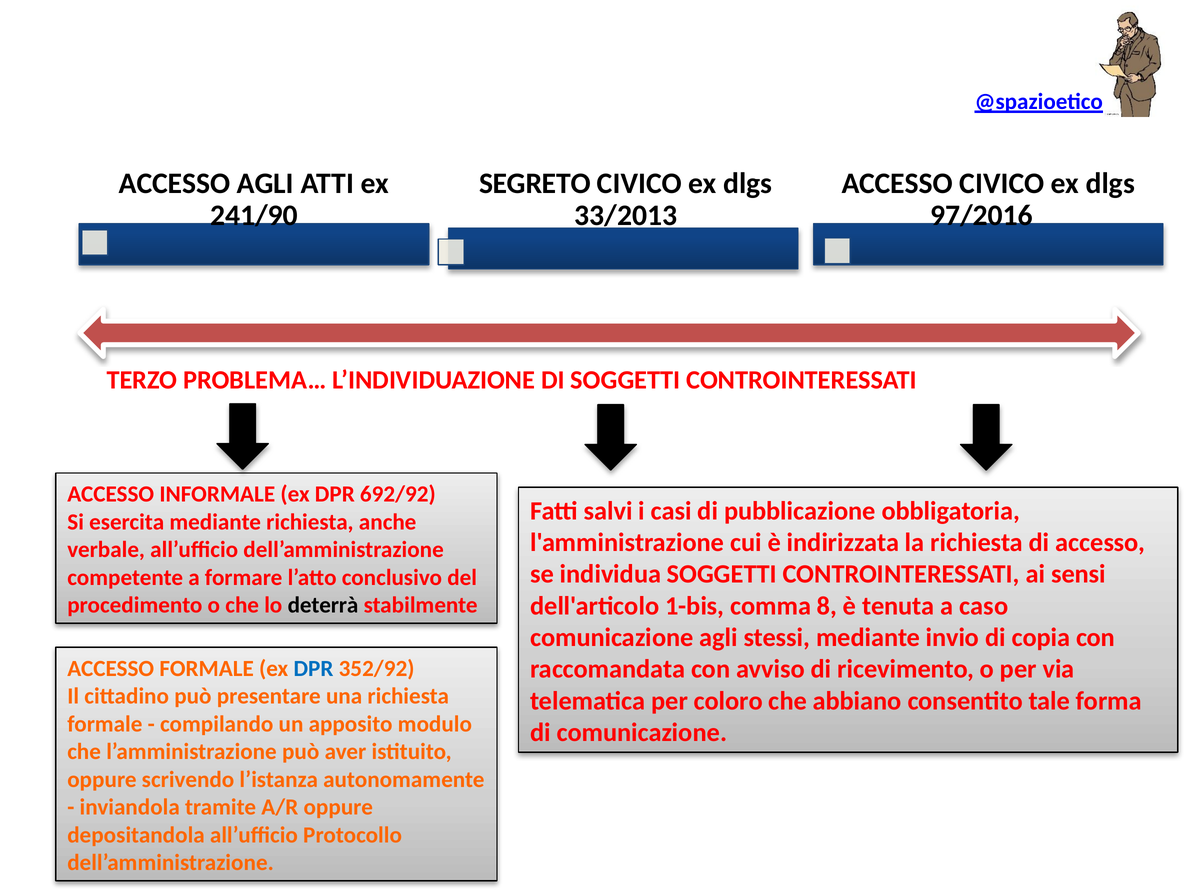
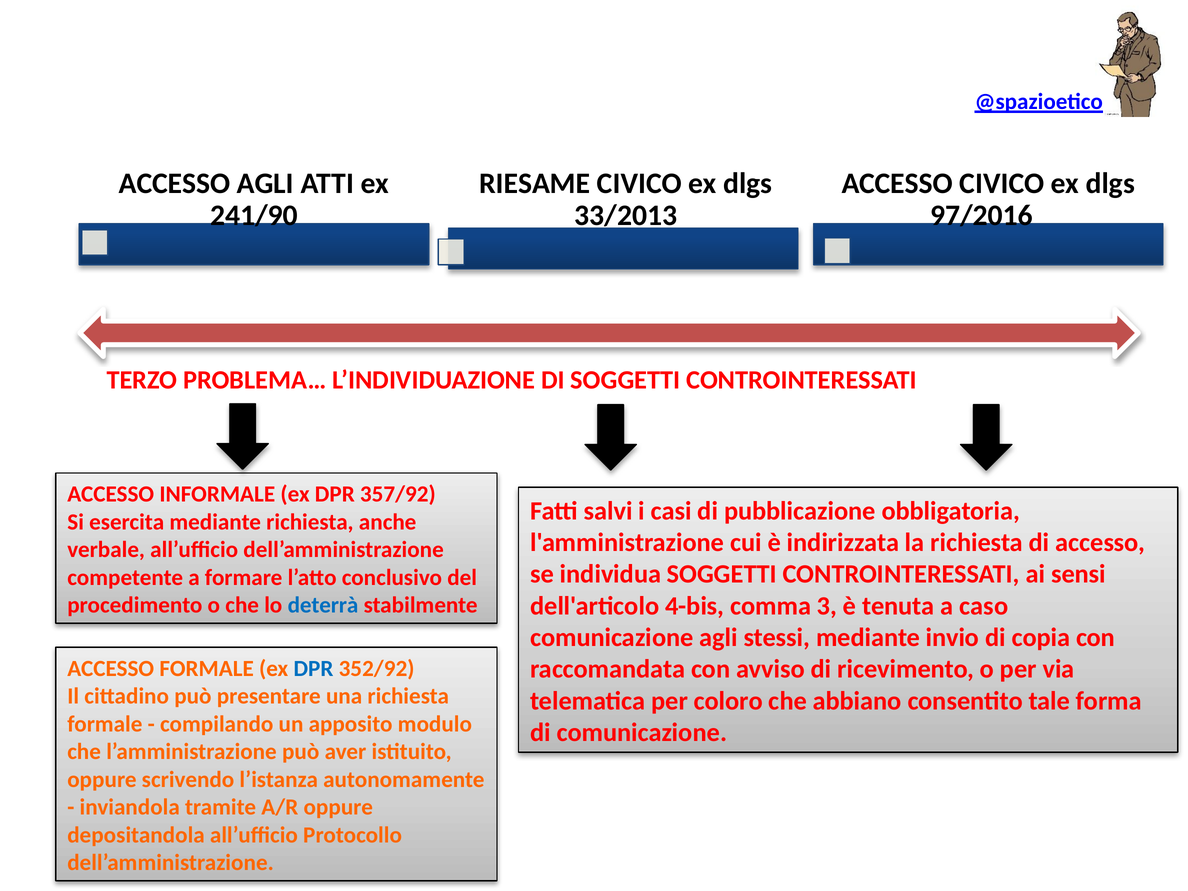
SEGRETO: SEGRETO -> RIESAME (535, 184)
692/92: 692/92 -> 357/92 (398, 494)
1-bis: 1-bis -> 4-bis (695, 606)
8: 8 -> 3 (827, 606)
deterrà colour: black -> blue (323, 605)
